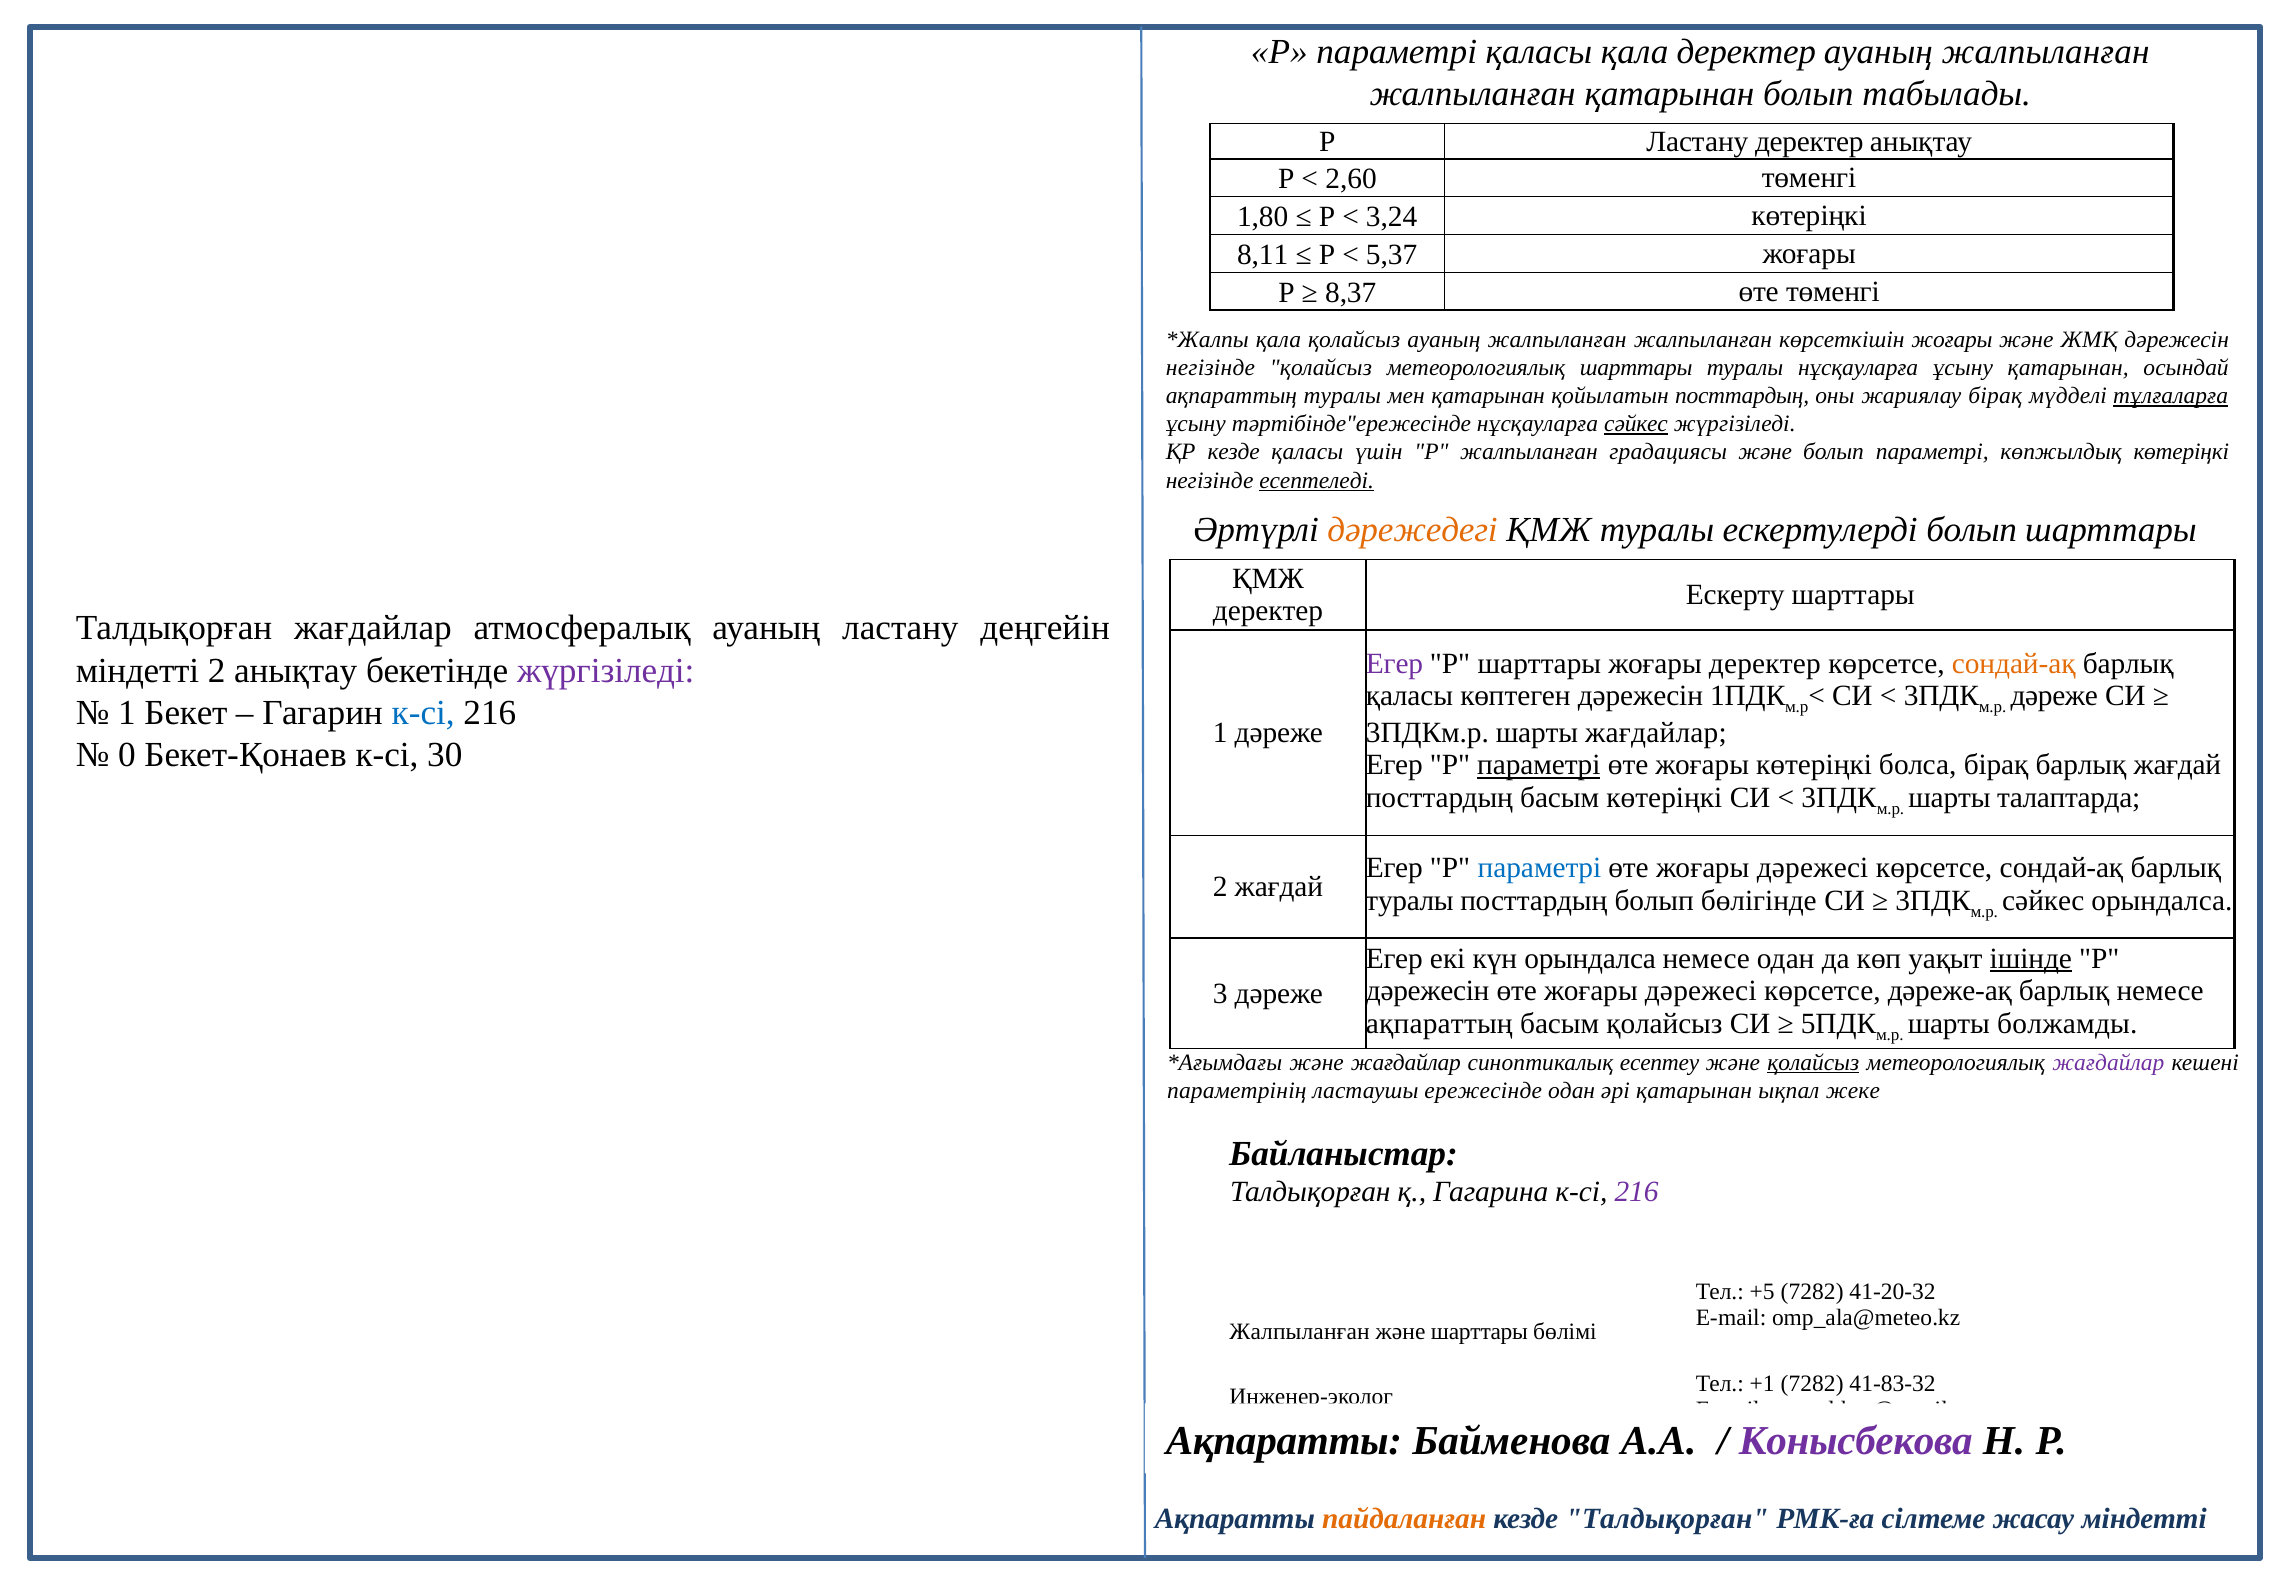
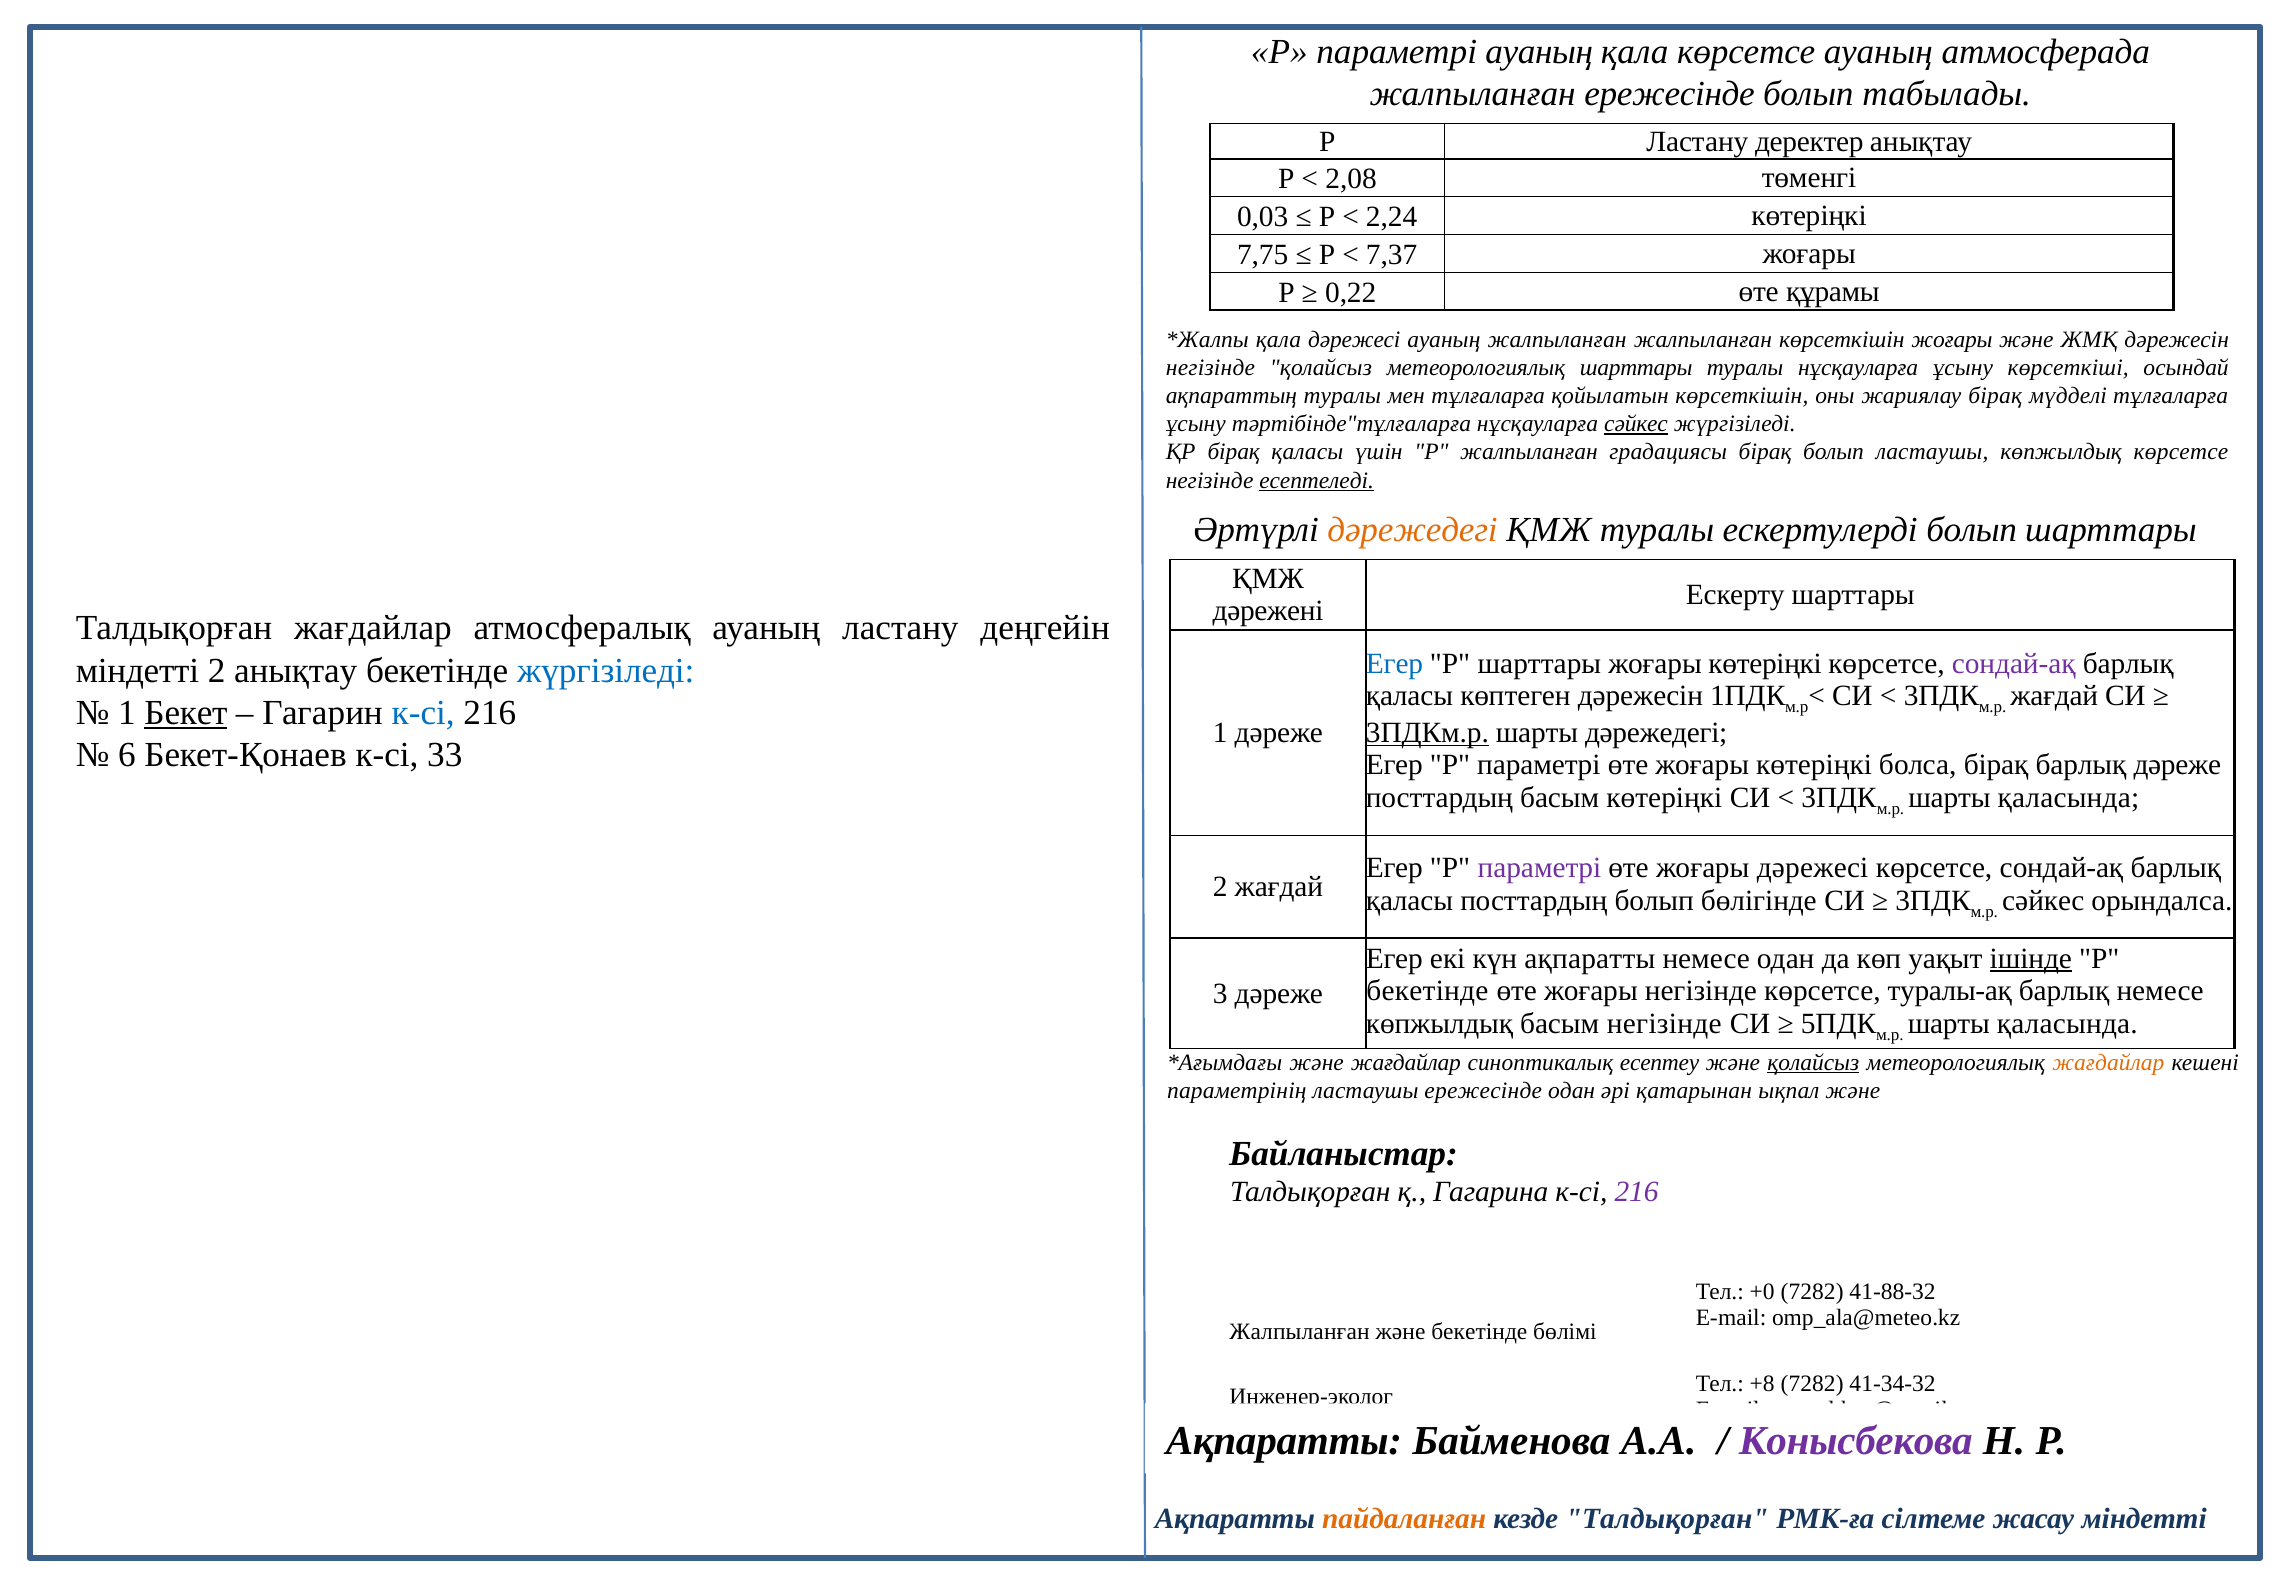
параметрі қаласы: қаласы -> ауаның (1539, 52)
қала деректер: деректер -> көрсетсе (1746, 52)
жалпыланған: жалпыланған -> атмосферада (2046, 52)
жалпыланған қатарынан: қатарынан -> ережесінде (1670, 94)
2,60: 2,60 -> 2,08 (1351, 179)
1,80: 1,80 -> 0,03 (1263, 217)
3,24: 3,24 -> 2,24 (1392, 217)
8,11: 8,11 -> 7,75 (1263, 255)
5,37: 5,37 -> 7,37 (1392, 255)
8,37: 8,37 -> 0,22 (1351, 293)
өте төменгі: төменгі -> құрамы (1833, 291)
қала қолайсыз: қолайсыз -> дәрежесі (1354, 340)
ұсыну қатарынан: қатарынан -> көрсеткіші (2068, 368)
мен қатарынан: қатарынан -> тұлғаларға (1488, 396)
қойылатын посттардың: посттардың -> көрсеткішін (1742, 396)
тұлғаларға underline: present -> none (2171, 396)
тәртібінде"ережесінде: тәртібінде"ережесінде -> тәртібінде"тұлғаларға (1351, 424)
ҚР кезде: кезде -> бірақ (1234, 452)
градациясы және: және -> бірақ (1765, 452)
болып параметрі: параметрі -> ластаушы (1932, 452)
көпжылдық көтеріңкі: көтеріңкі -> көрсетсе (2181, 452)
деректер: деректер -> дәрежені (1268, 611)
Егер colour: purple -> blue (1394, 664)
деректер: деректер -> көтеріңкі (1765, 664)
сондай-ақ colour: orange -> purple (2014, 664)
жүргізіледі colour: purple -> blue (606, 671)
дәреже: дәреже -> жағдай (2054, 696)
Бекет underline: none -> present (186, 713)
3ПДКм.р underline: none -> present (1427, 733)
шарты жағдайлар: жағдайлар -> дәрежедегі (1656, 733)
0: 0 -> 6 (127, 755)
30: 30 -> 33 (445, 755)
параметрі underline: present -> none (1539, 765)
барлық жағдай: жағдай -> дәреже (2177, 765)
талаптарда: талаптарда -> қаласында (2068, 798)
параметрі colour: blue -> purple (1539, 868)
туралы: туралы -> қаласы (1409, 901)
күн орындалса: орындалса -> ақпаратты (1590, 959)
дәрежесін: дәрежесін -> бекетінде (1427, 991)
дәрежесі: дәрежесі -> негізінде (1701, 991)
дәреже-ақ: дәреже-ақ -> туралы-ақ (1950, 991)
ақпараттың: ақпараттың -> көпжылдық (1439, 1024)
басым қолайсыз: қолайсыз -> негізінде (1664, 1024)
болжамды: болжамды -> қаласында (2067, 1024)
жағдайлар colour: purple -> orange (2108, 1063)
ықпал жеке: жеке -> және (1853, 1091)
+5: +5 -> +0 (1762, 1293)
41-20-32: 41-20-32 -> 41-88-32 (1893, 1293)
және шарттары: шарттары -> бекетінде (1479, 1332)
+1: +1 -> +8 (1762, 1384)
41-83-32: 41-83-32 -> 41-34-32 (1893, 1384)
